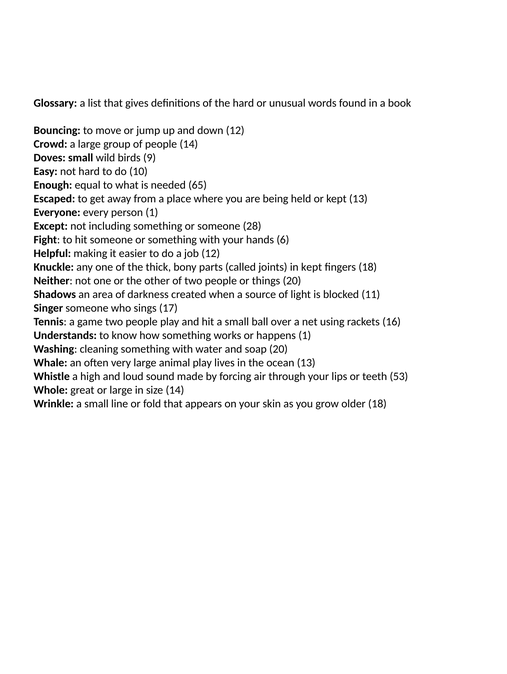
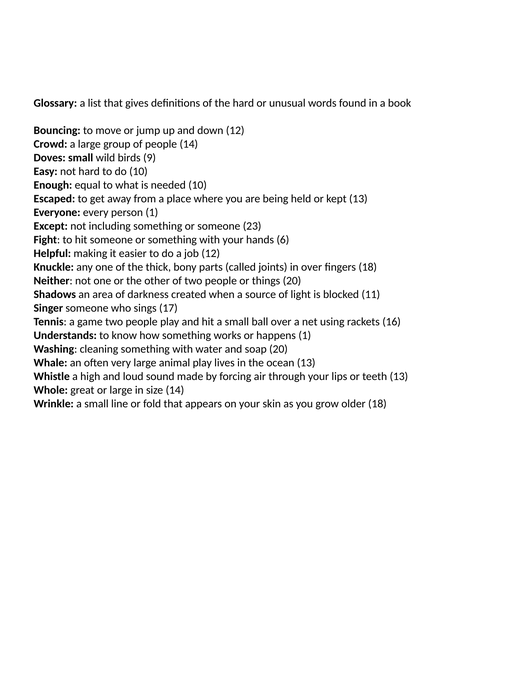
needed 65: 65 -> 10 (198, 185)
28: 28 -> 23 (252, 226)
in kept: kept -> over (312, 267)
teeth 53: 53 -> 13 (399, 377)
